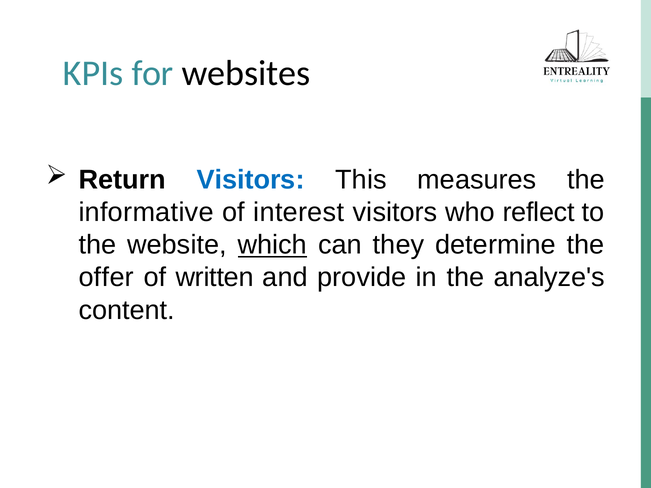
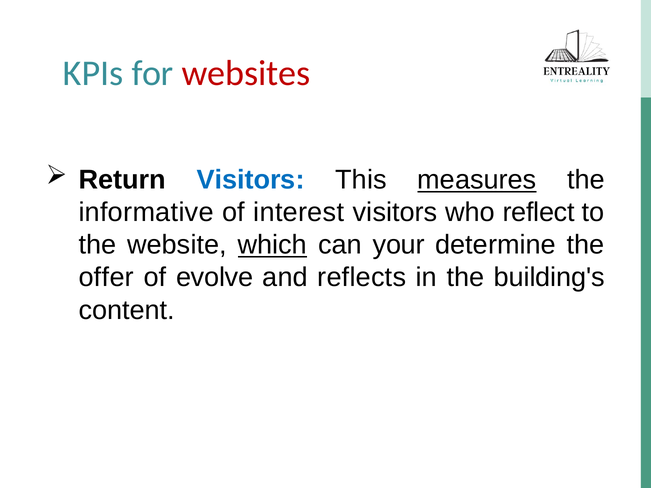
websites colour: black -> red (246, 74)
measures underline: none -> present (477, 180)
they: they -> your (399, 245)
written: written -> evolve (215, 278)
provide: provide -> reflects (362, 278)
analyze's: analyze's -> building's (549, 278)
